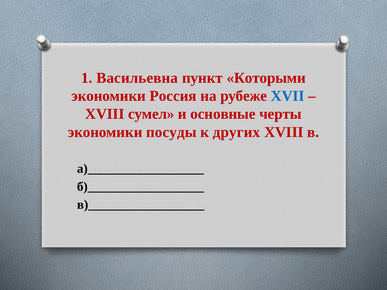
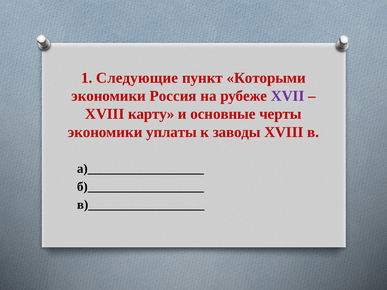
Васильевна: Васильевна -> Следующие (137, 78)
XVII colour: blue -> purple (288, 96)
сумел: сумел -> карту (151, 114)
посуды: посуды -> уплаты (172, 132)
других: других -> заводы (237, 132)
